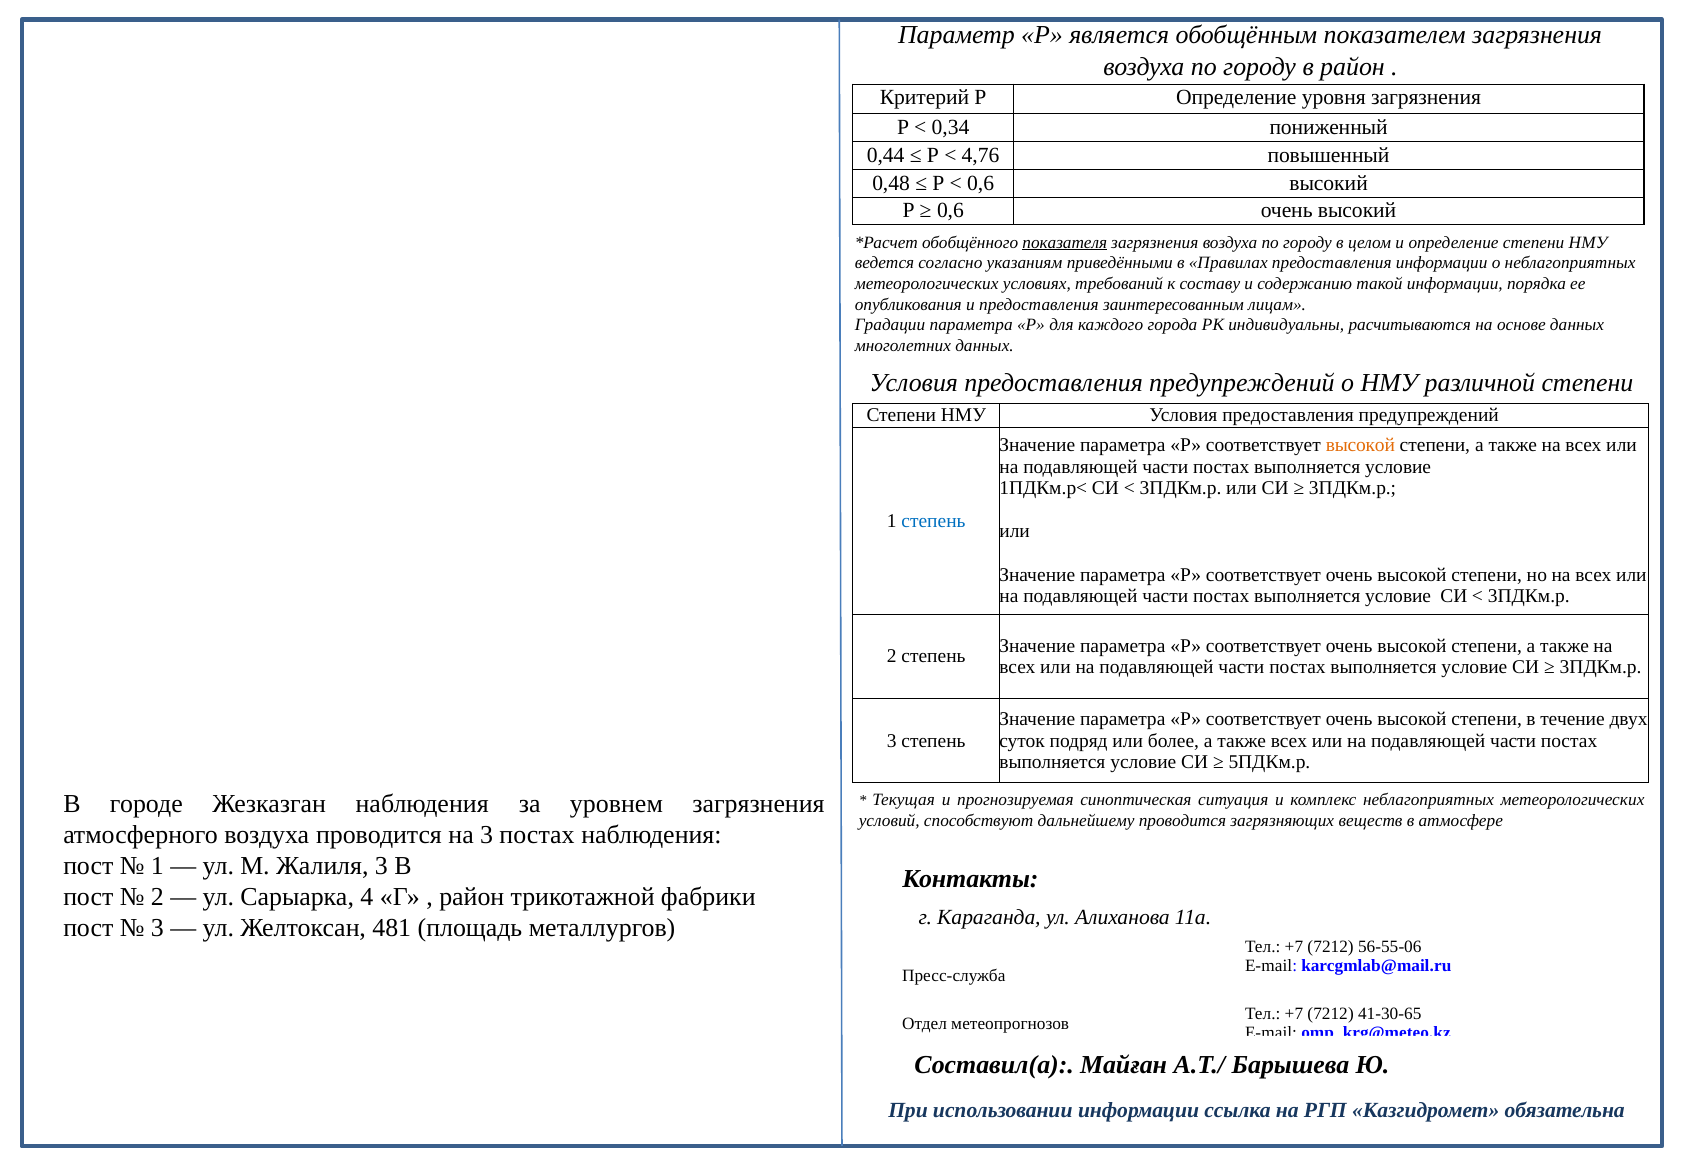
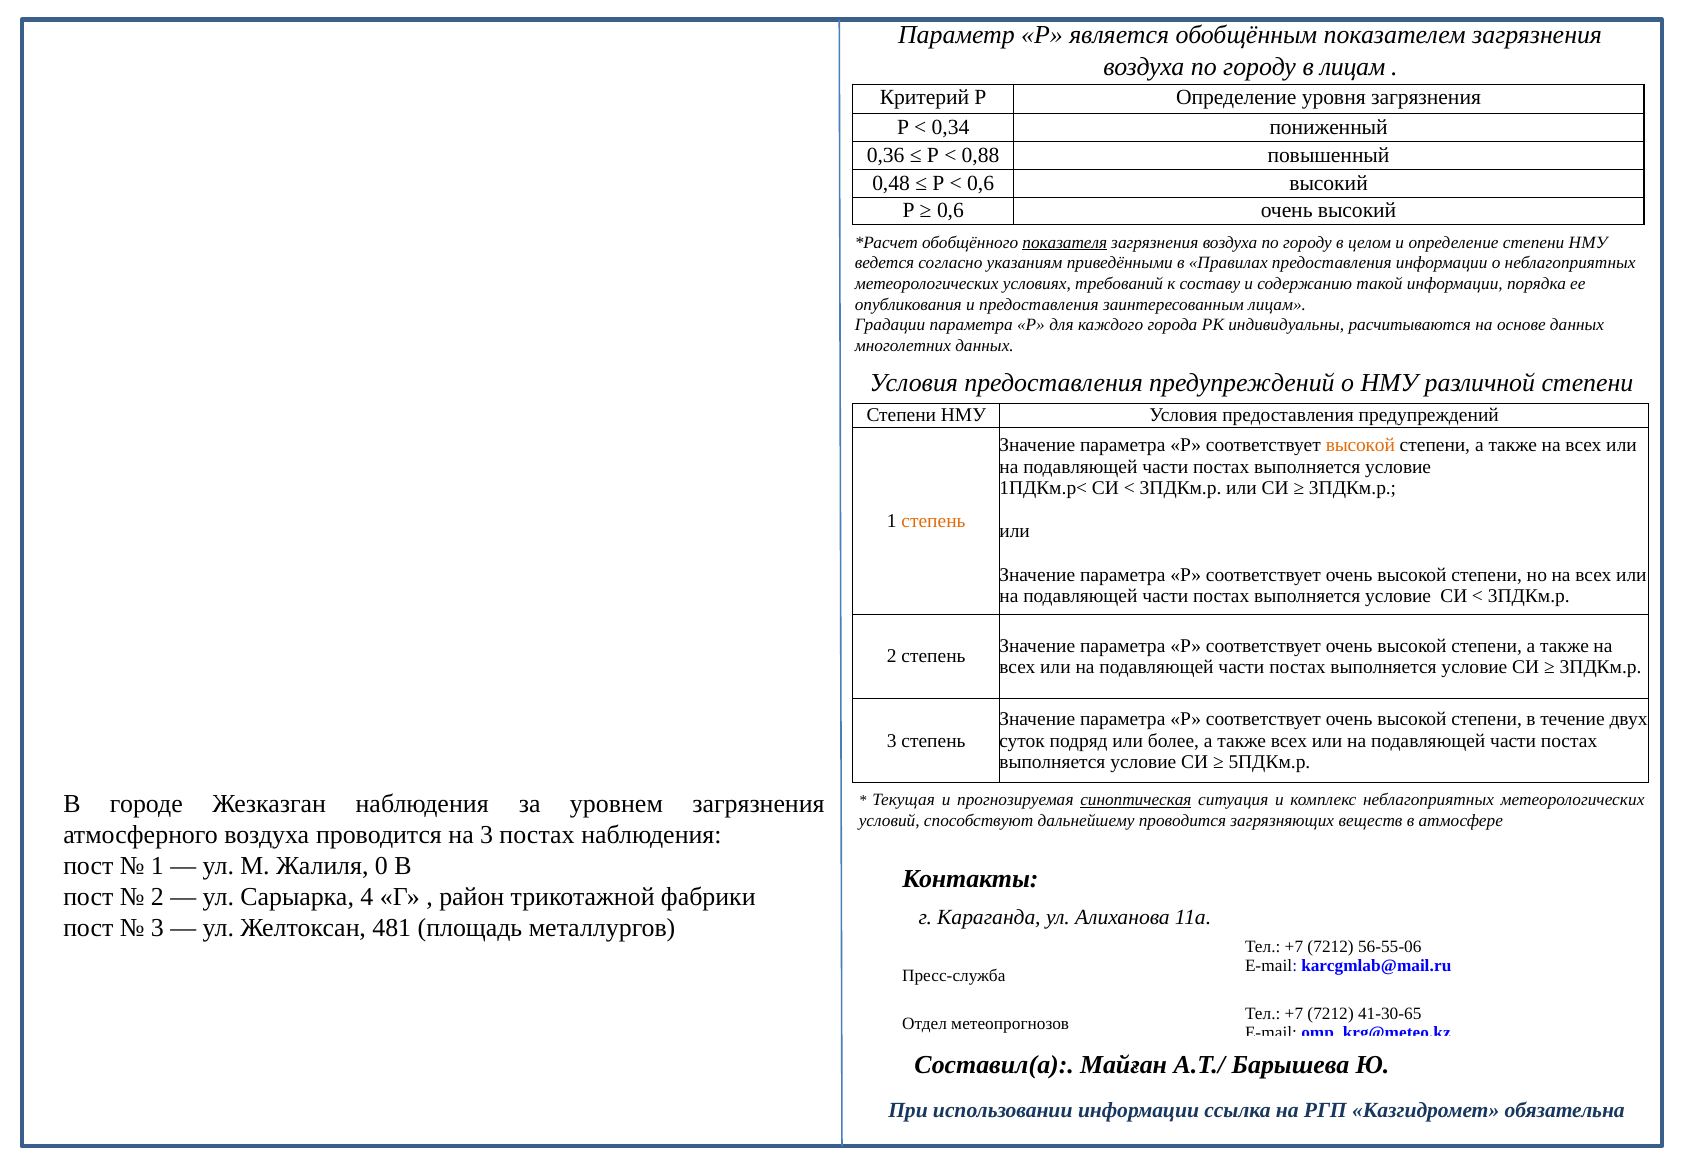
в район: район -> лицам (1353, 66)
0,44: 0,44 -> 0,36 (886, 155)
4,76: 4,76 -> 0,88 (980, 155)
степень colour: blue -> orange (933, 521)
синоптическая underline: none -> present (1136, 800)
Жалиля 3: 3 -> 0 (381, 866)
